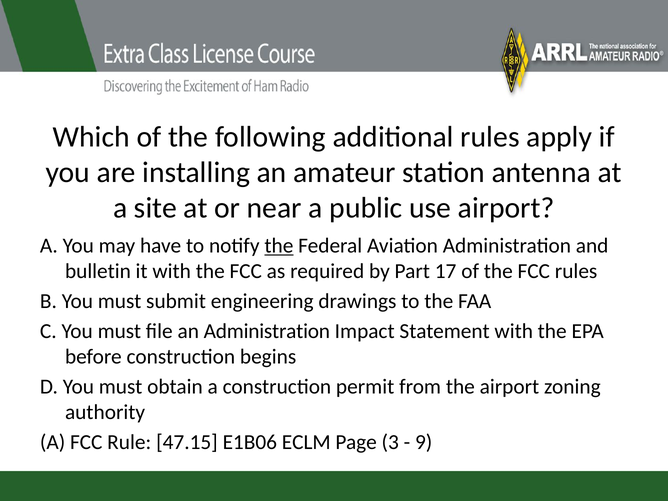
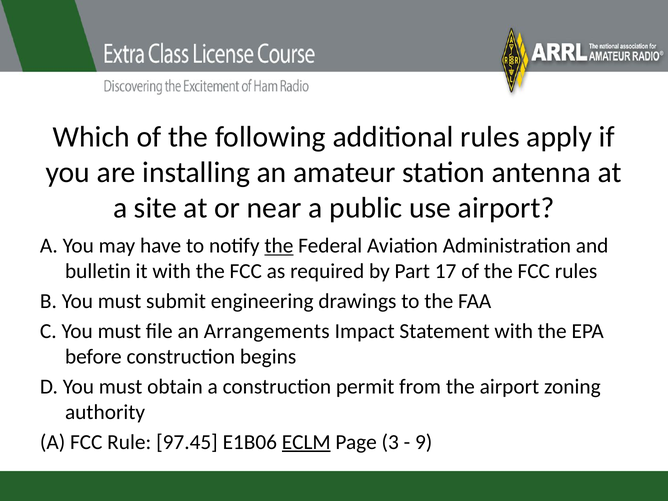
an Administration: Administration -> Arrangements (267, 331)
47.15: 47.15 -> 97.45 (187, 442)
ECLM underline: none -> present (306, 442)
